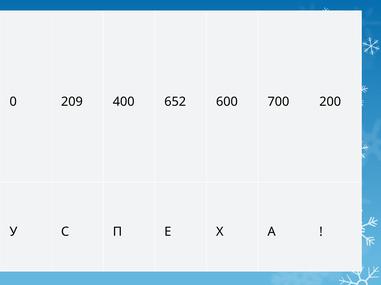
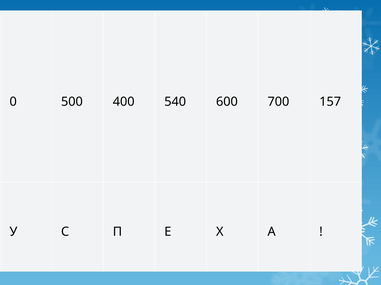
209: 209 -> 500 (72, 102)
652: 652 -> 540 (175, 102)
200: 200 -> 157 (330, 102)
